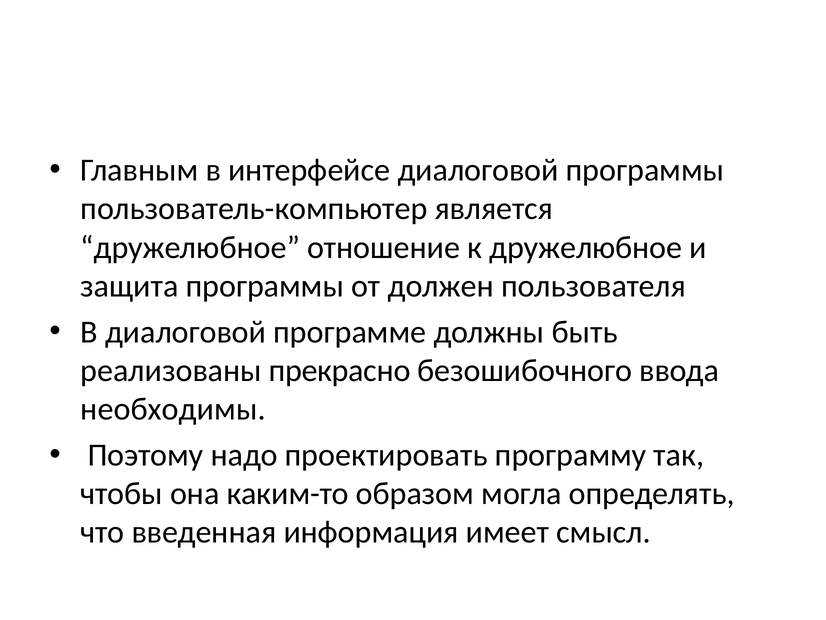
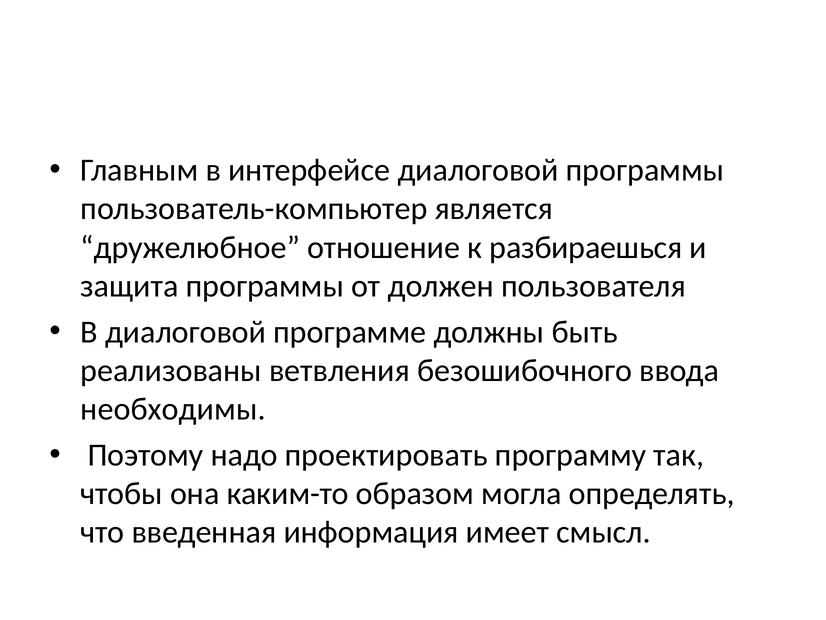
к дружелюбное: дружелюбное -> разбираешься (586, 247)
прекрасно: прекрасно -> ветвления (339, 370)
